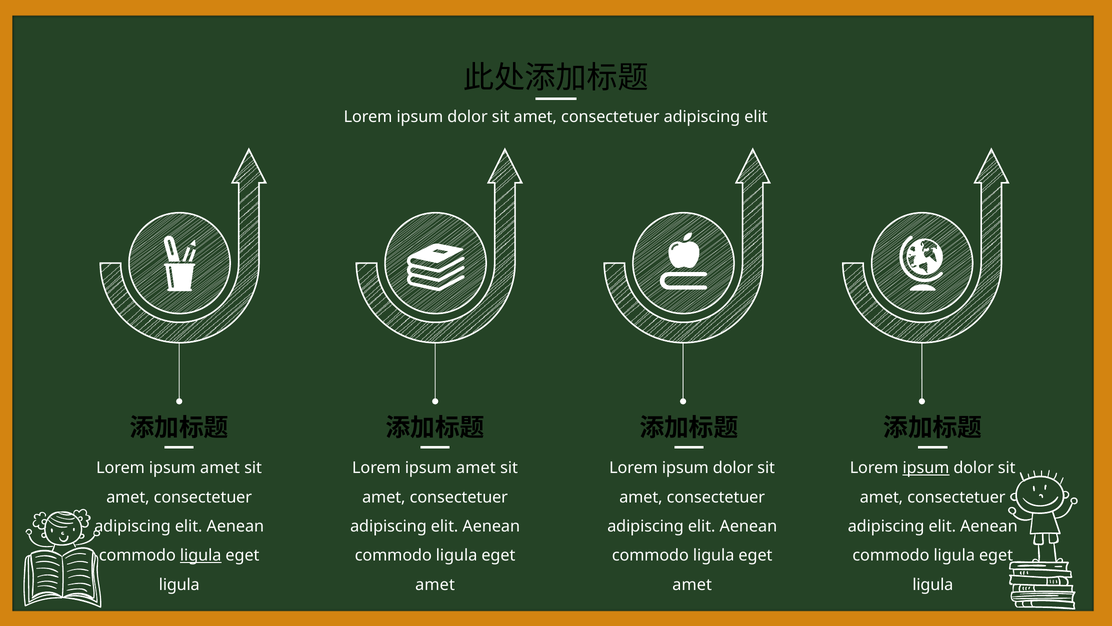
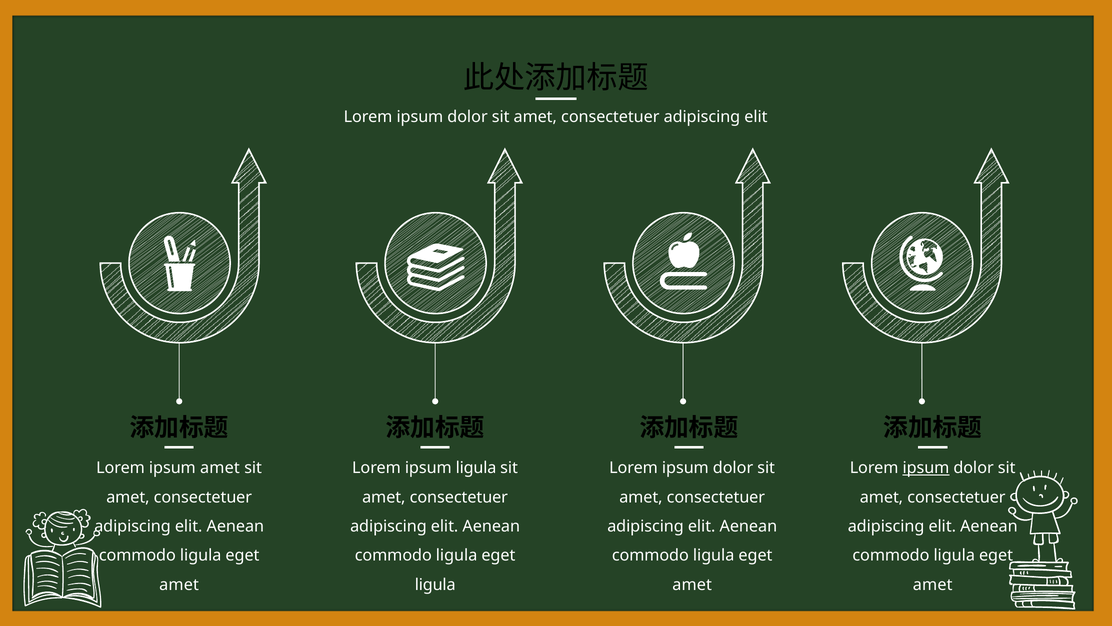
amet: amet -> ligula (476, 468)
ligula underline: present -> none (201, 555)
ligula: ligula -> amet (179, 584)
amet: amet -> ligula (435, 584)
ligula: ligula -> amet (933, 584)
